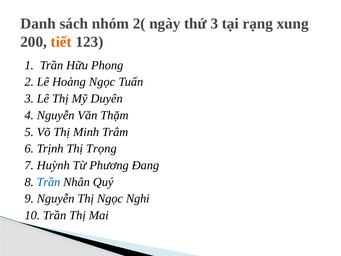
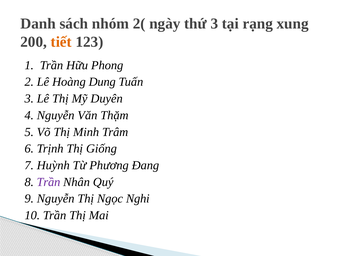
Hoàng Ngọc: Ngọc -> Dung (102, 82)
Trọng: Trọng -> Giống (101, 148)
Trần colour: blue -> purple (49, 182)
